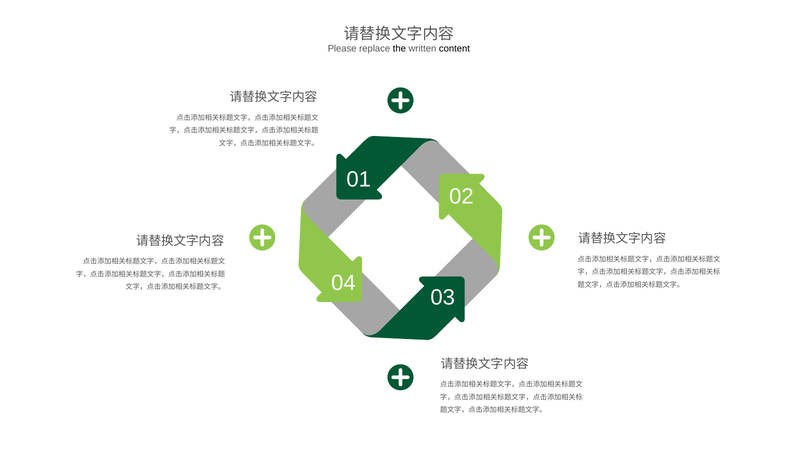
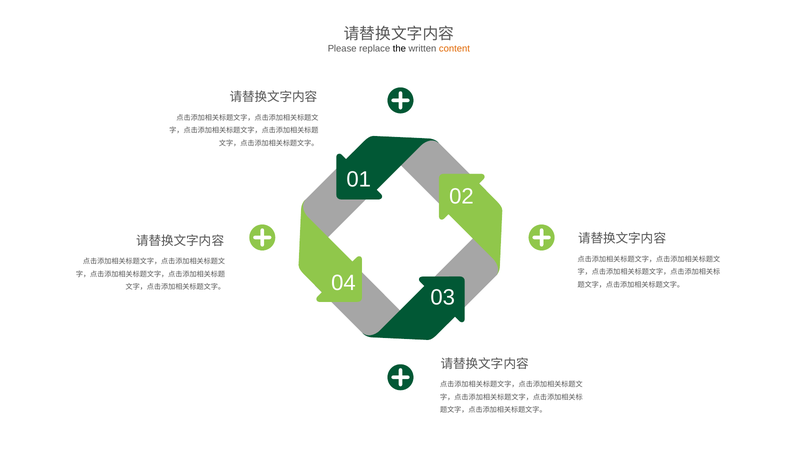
content colour: black -> orange (454, 49)
